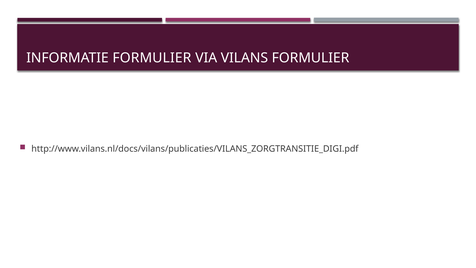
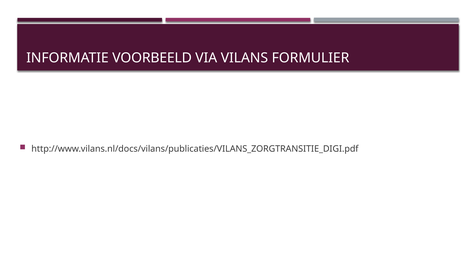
INFORMATIE FORMULIER: FORMULIER -> VOORBEELD (152, 58)
